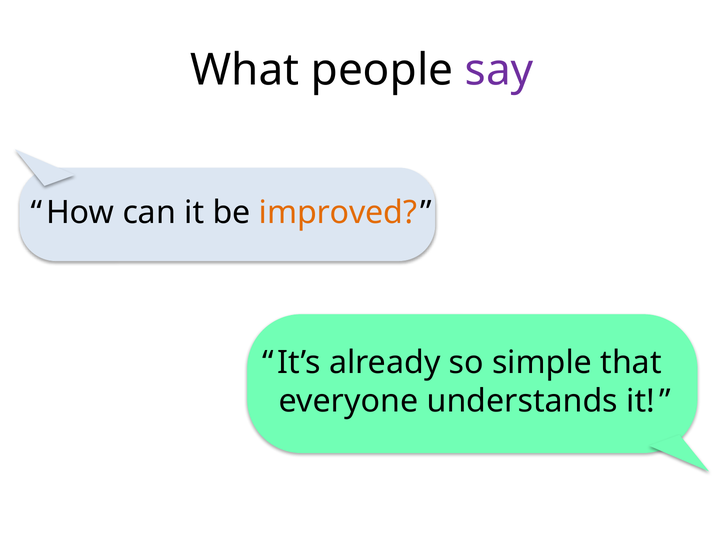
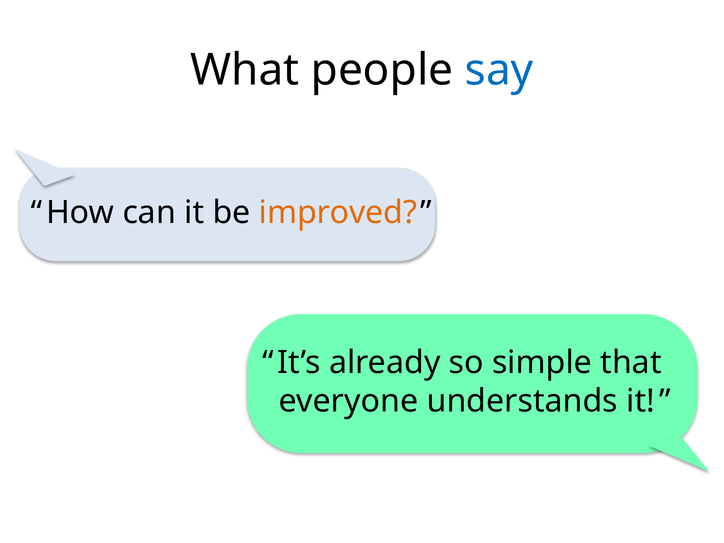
say colour: purple -> blue (499, 70)
